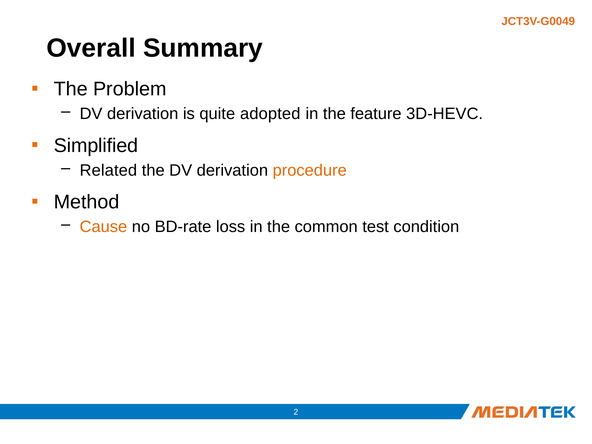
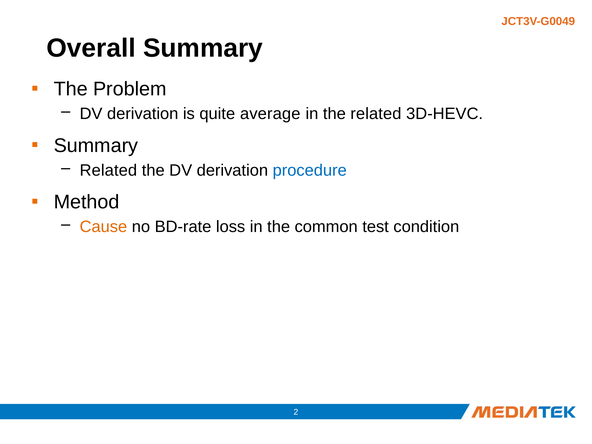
adopted: adopted -> average (270, 114)
the feature: feature -> related (376, 114)
Simplified: Simplified -> Summary (96, 146)
procedure colour: orange -> blue (310, 170)
